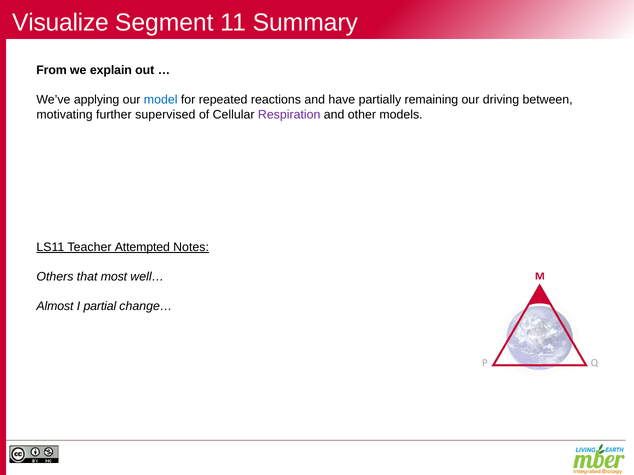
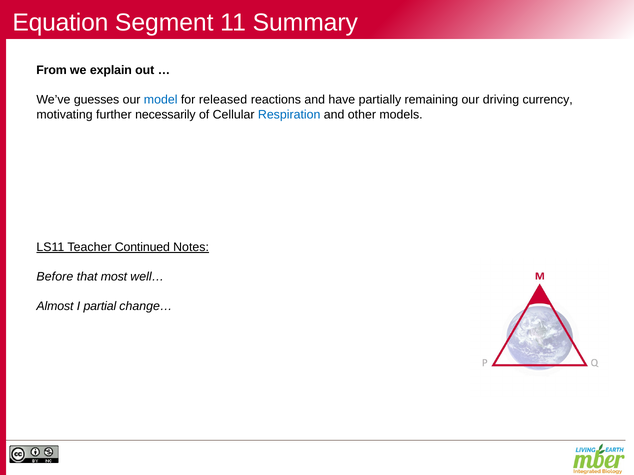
Visualize: Visualize -> Equation (60, 23)
applying: applying -> guesses (97, 100)
repeated: repeated -> released (223, 100)
between: between -> currency (548, 100)
supervised: supervised -> necessarily (165, 115)
Respiration colour: purple -> blue (289, 115)
Attempted: Attempted -> Continued (142, 247)
Others: Others -> Before (55, 277)
